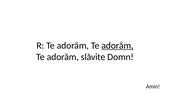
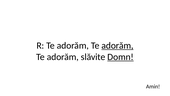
Domn underline: none -> present (121, 57)
